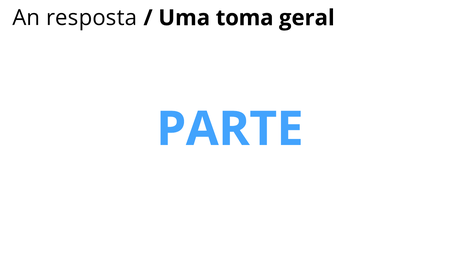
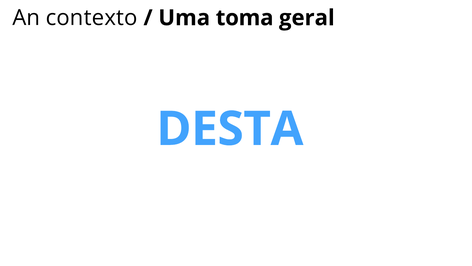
resposta: resposta -> contexto (92, 18)
PARTE: PARTE -> DESTA (230, 129)
